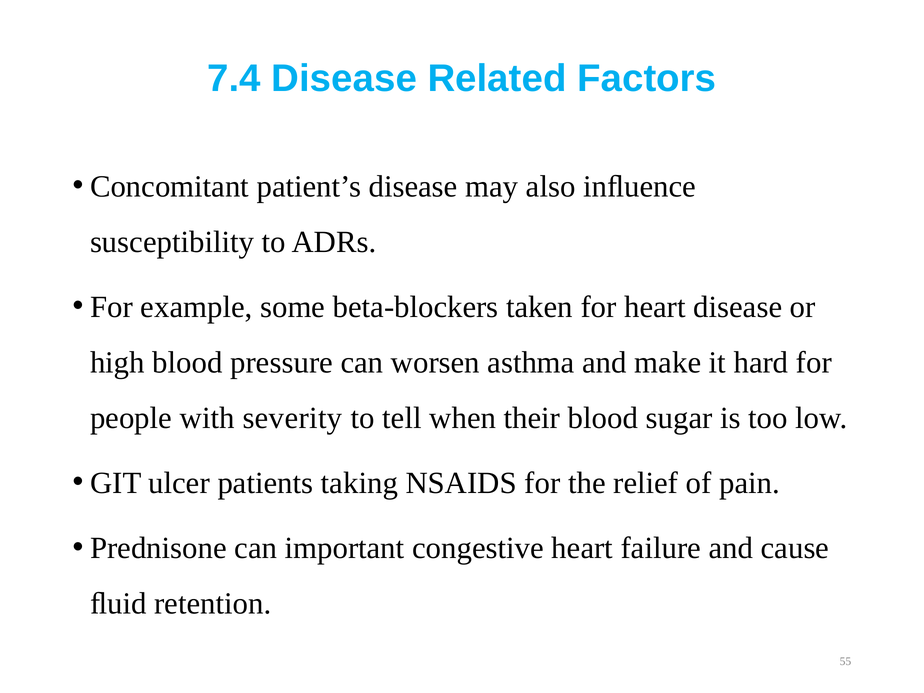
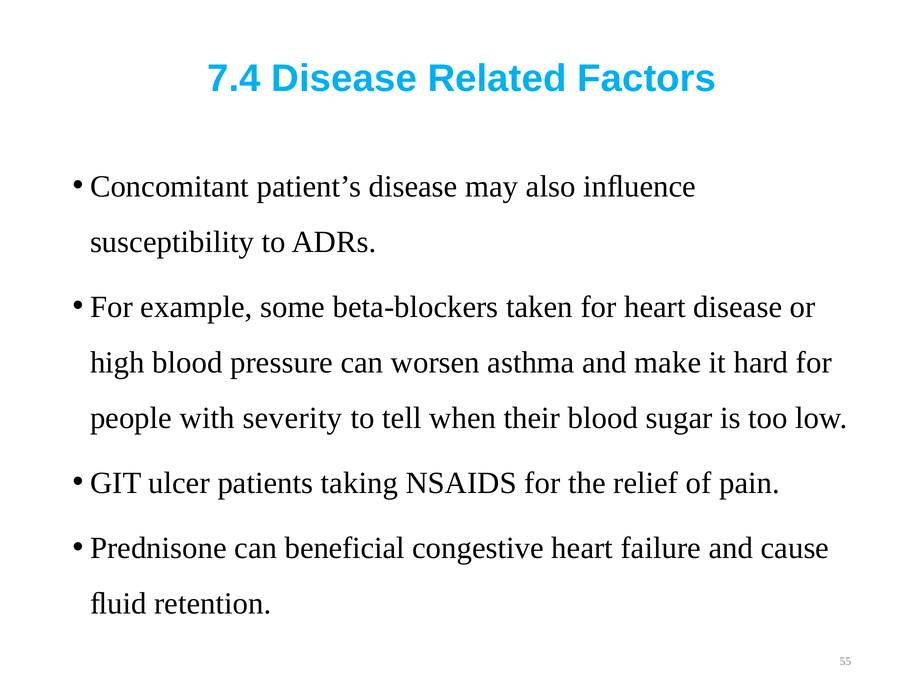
important: important -> beneficial (345, 548)
